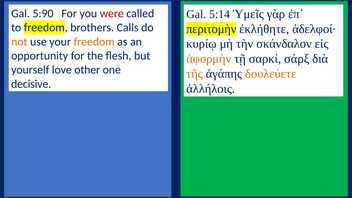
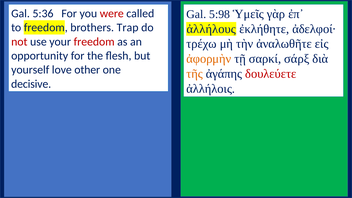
5:90: 5:90 -> 5:36 (43, 13)
5:14: 5:14 -> 5:98 (220, 14)
Calls: Calls -> Trap (128, 28)
περιτομὴν: περιτομὴν -> ἀλλήλους (211, 29)
not colour: orange -> red (19, 42)
freedom colour: orange -> red (94, 42)
κυρίῳ: κυρίῳ -> τρέχω (202, 44)
σκάνδαλον: σκάνδαλον -> ἀναλωθῆτε (284, 44)
δουλεύετε colour: orange -> red (271, 74)
